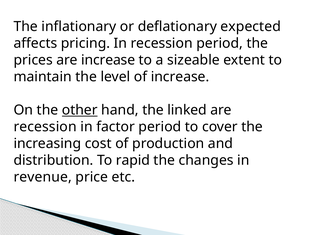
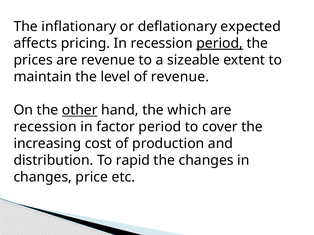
period underline: none -> present (220, 43)
are increase: increase -> revenue (108, 60)
of increase: increase -> revenue (180, 77)
linked: linked -> which (187, 110)
revenue: revenue -> changes (43, 177)
